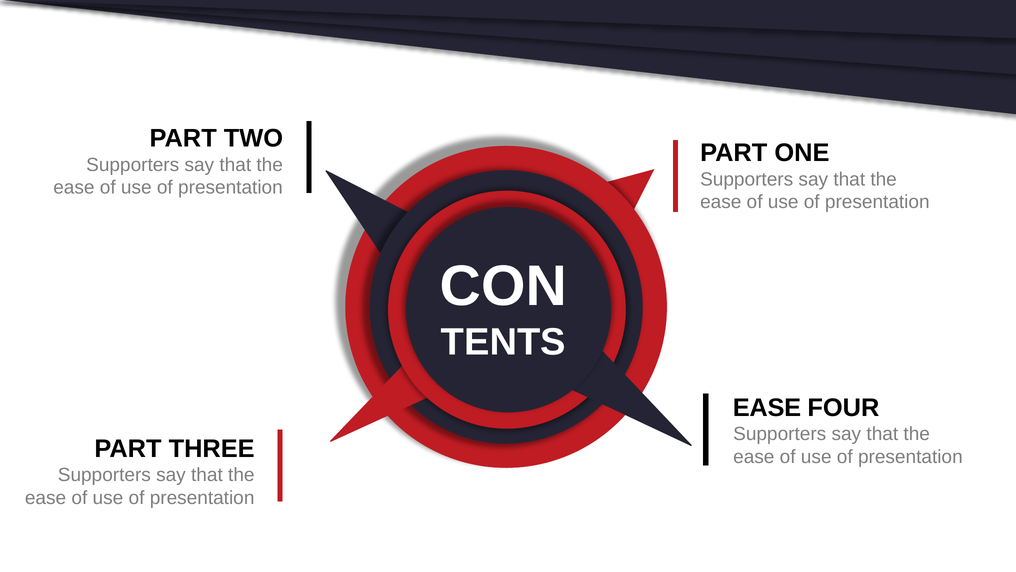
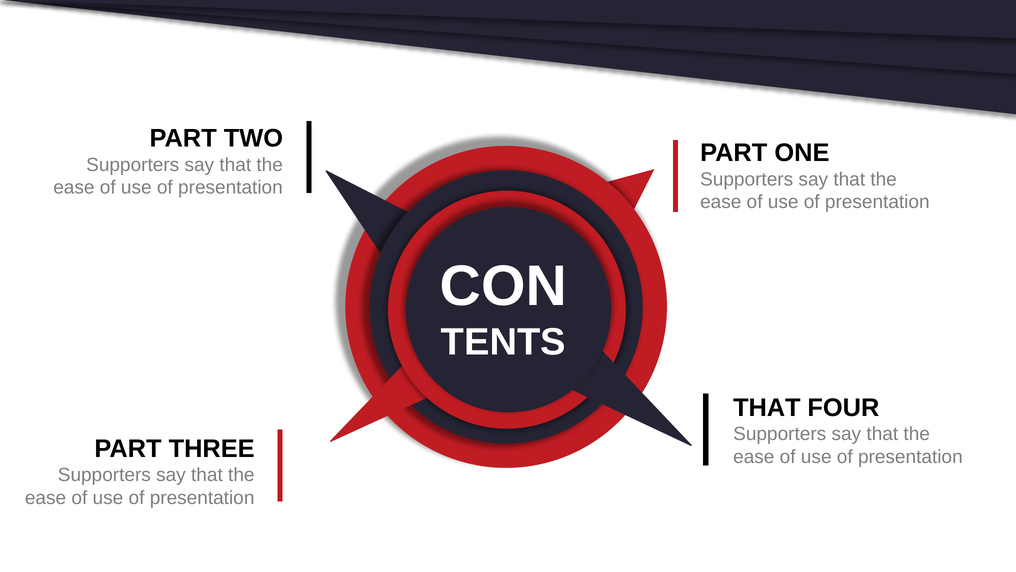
EASE: EASE -> THAT (767, 408)
